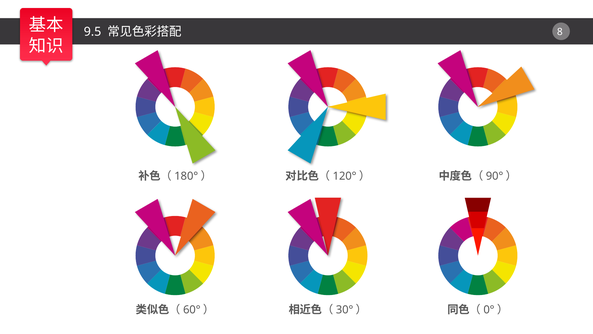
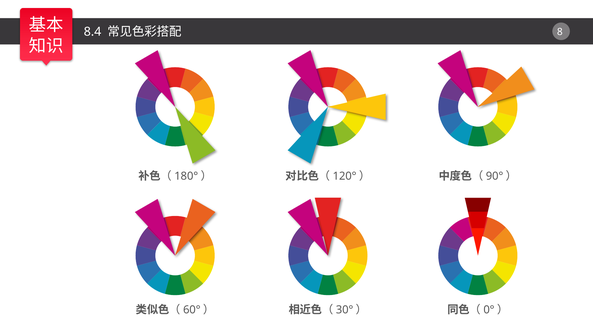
9.5: 9.5 -> 8.4 (93, 32)
